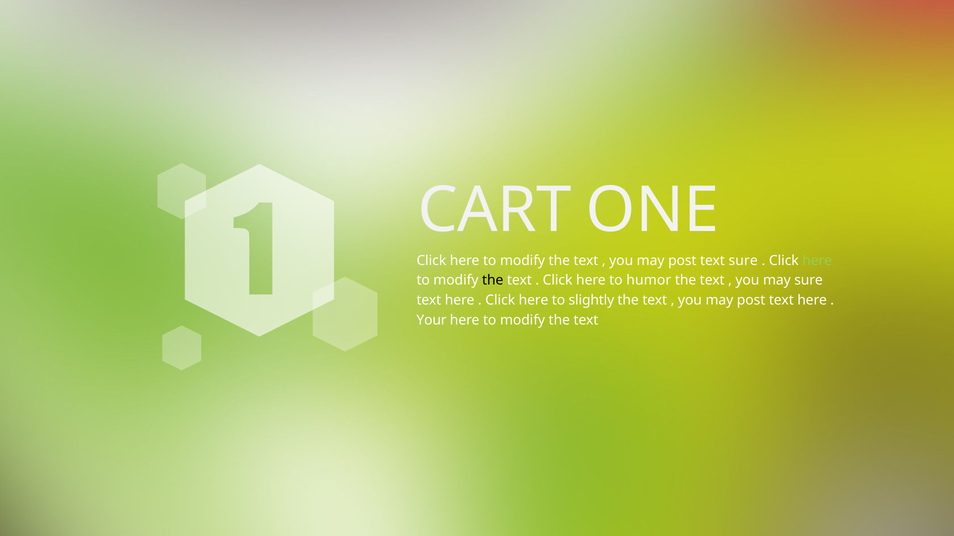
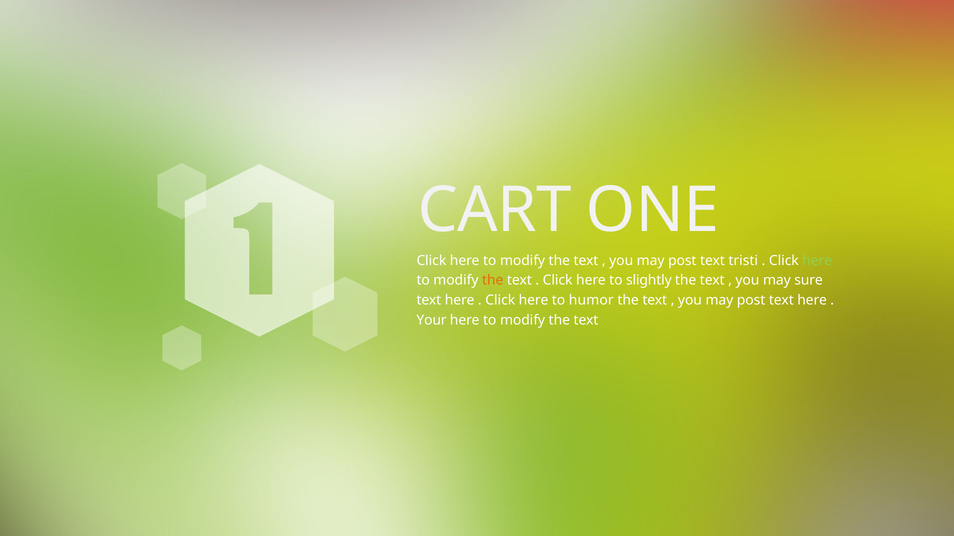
text sure: sure -> tristi (743, 261)
the colour: black -> orange (493, 281)
humor: humor -> slightly (649, 281)
slightly: slightly -> humor (591, 301)
